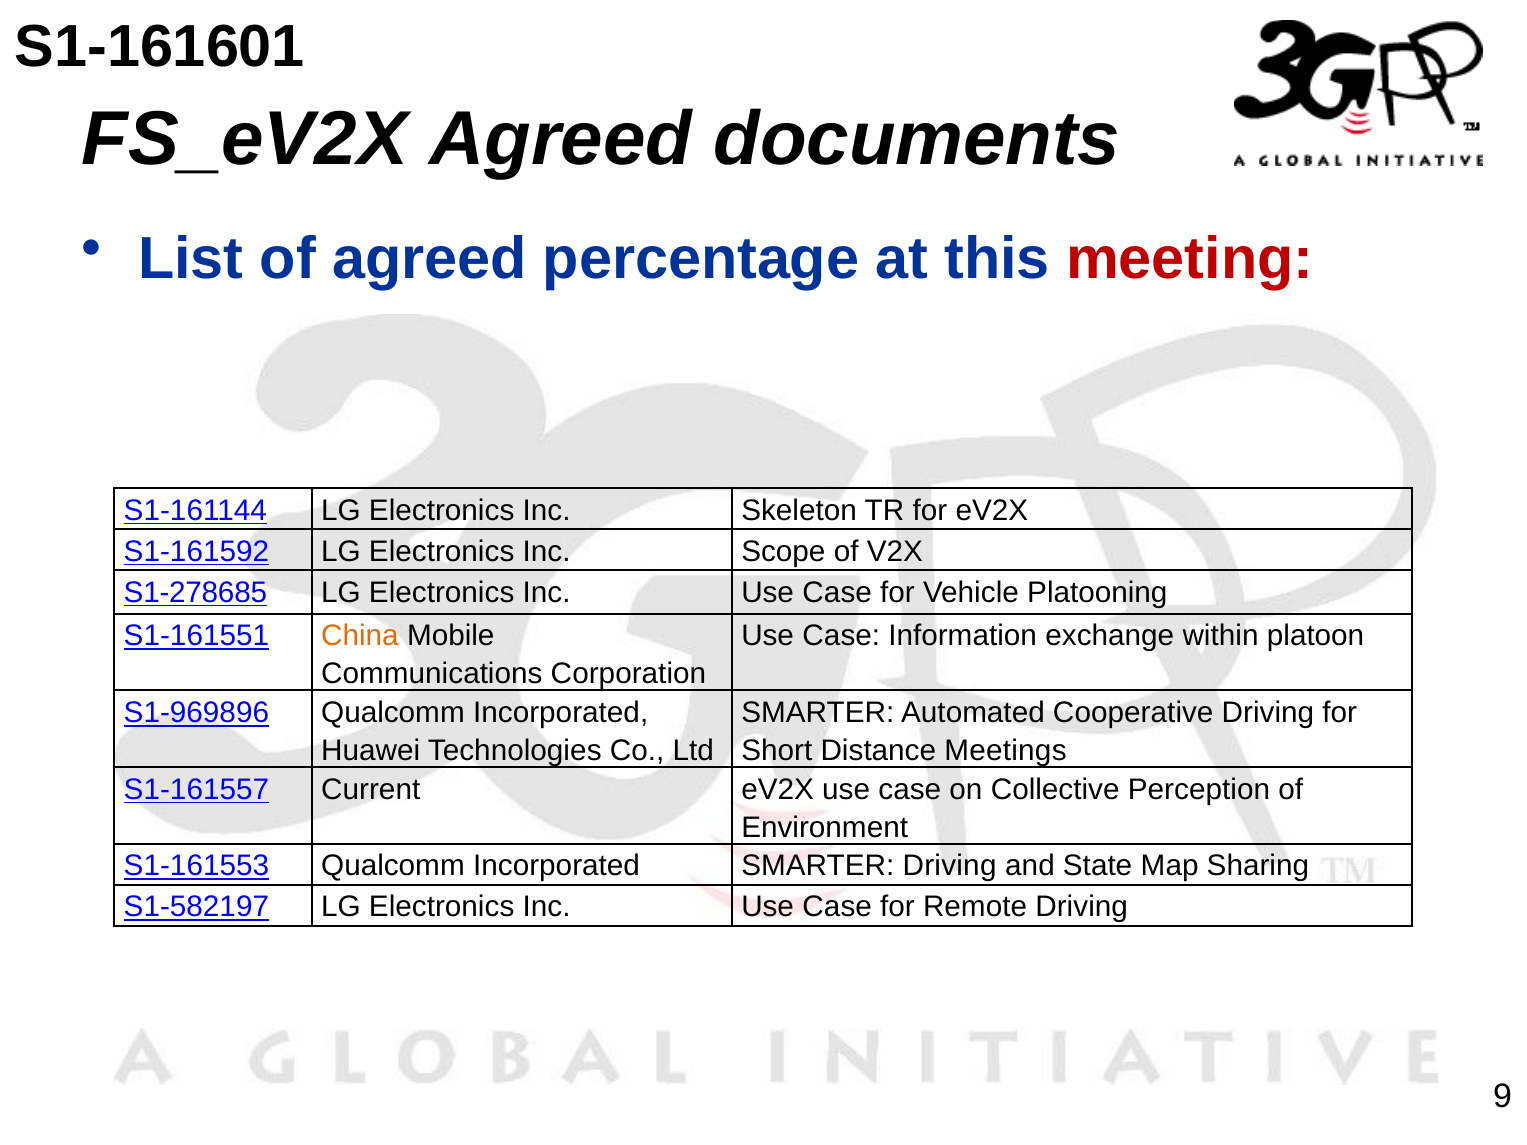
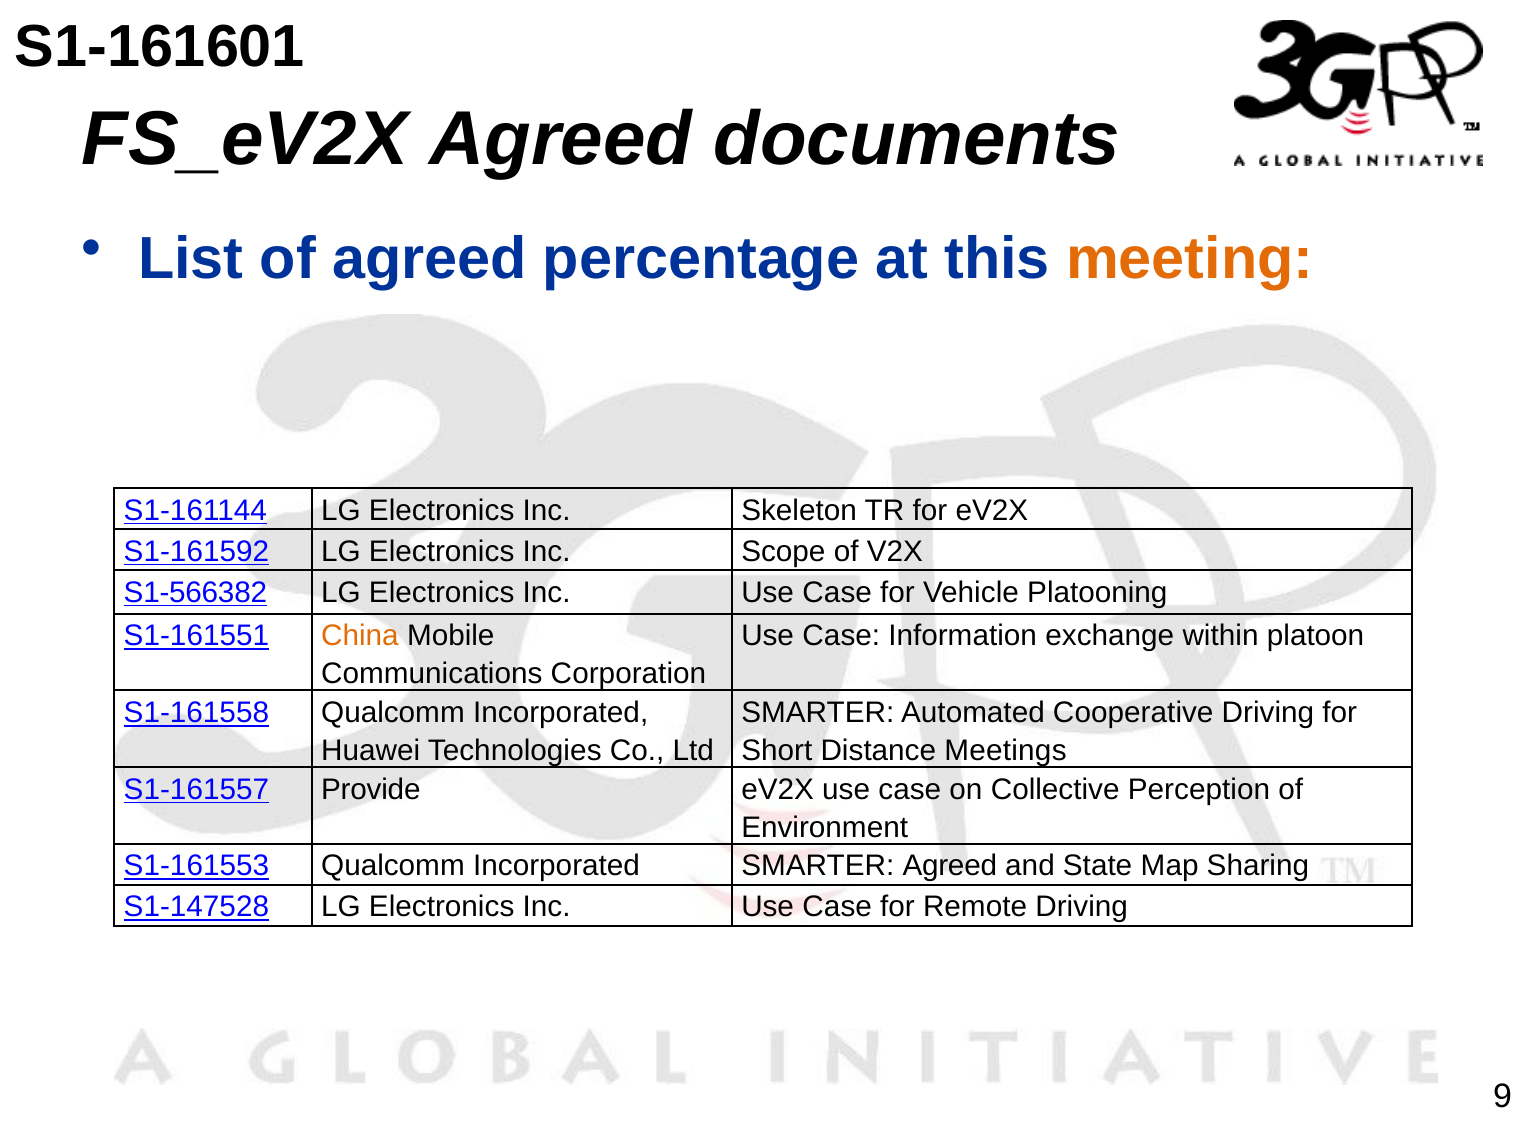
meeting colour: red -> orange (1190, 259)
S1-278685: S1-278685 -> S1-566382 (195, 593)
S1-969896: S1-969896 -> S1-161558 (196, 713)
Current: Current -> Provide (371, 789)
SMARTER Driving: Driving -> Agreed (950, 866)
S1-582197: S1-582197 -> S1-147528 (196, 907)
